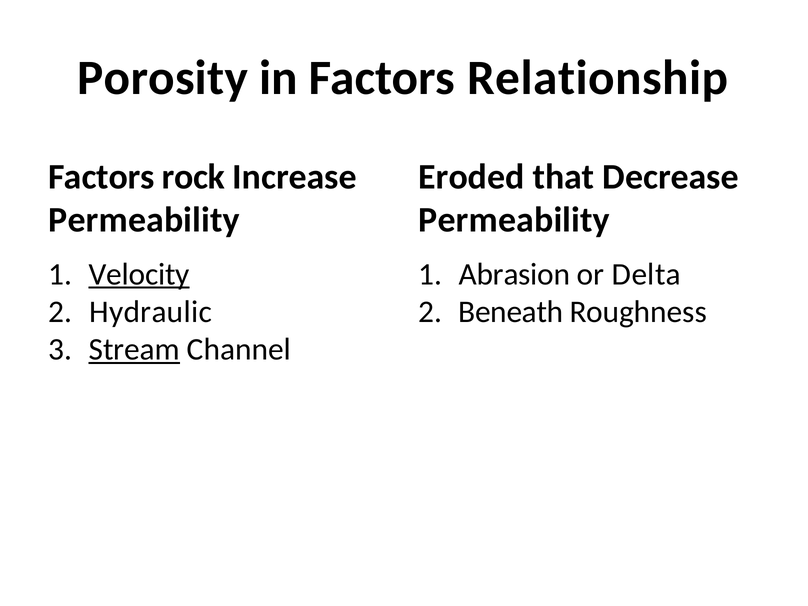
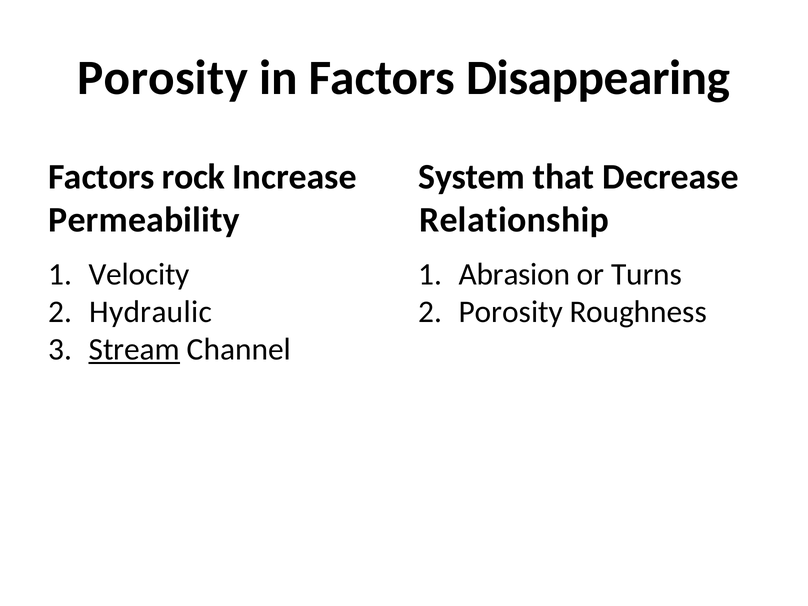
Relationship: Relationship -> Disappearing (598, 78)
Eroded: Eroded -> System (472, 177)
Permeability: Permeability -> Relationship (514, 220)
Velocity underline: present -> none (139, 274)
Delta: Delta -> Turns (647, 274)
Beneath: Beneath -> Porosity (511, 312)
